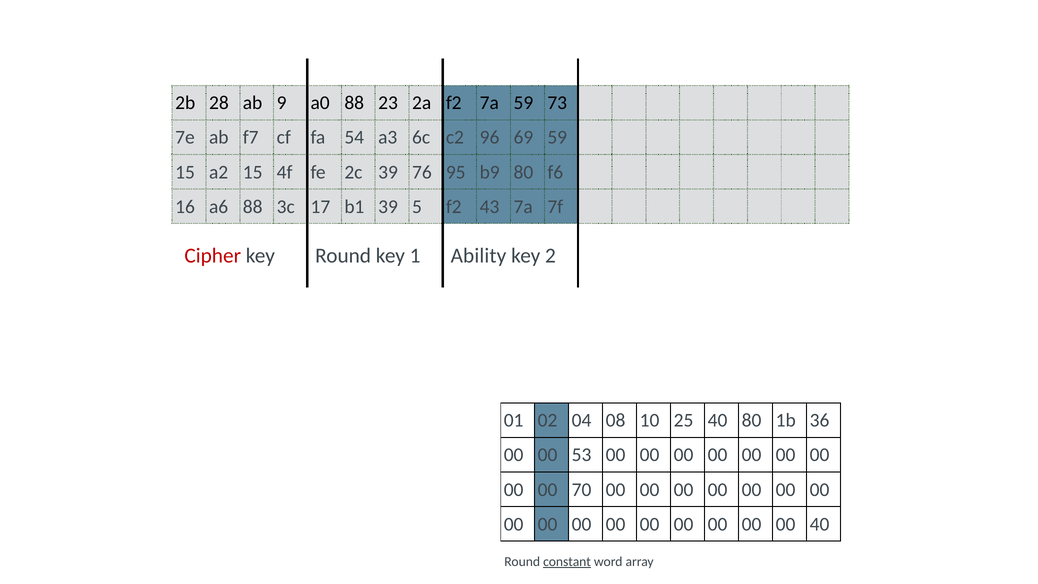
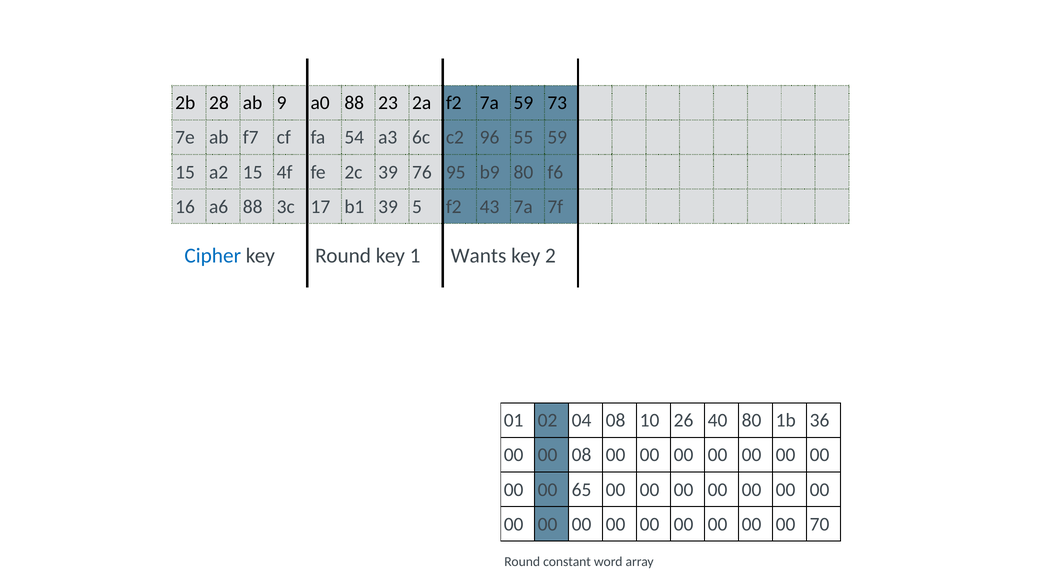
69: 69 -> 55 (523, 138)
Cipher colour: red -> blue (213, 256)
Ability: Ability -> Wants (479, 256)
25: 25 -> 26 (684, 420)
00 53: 53 -> 08 (582, 455)
70: 70 -> 65 (582, 490)
00 40: 40 -> 70 (820, 524)
constant underline: present -> none (567, 562)
